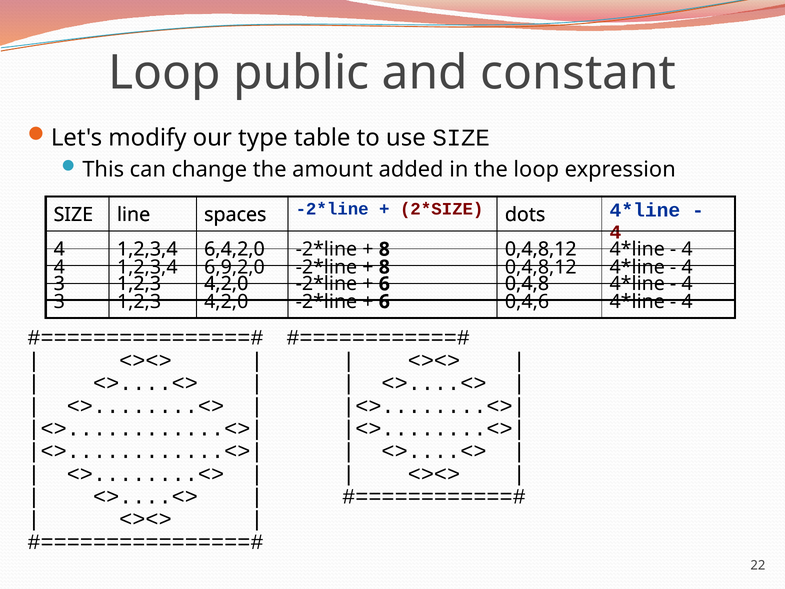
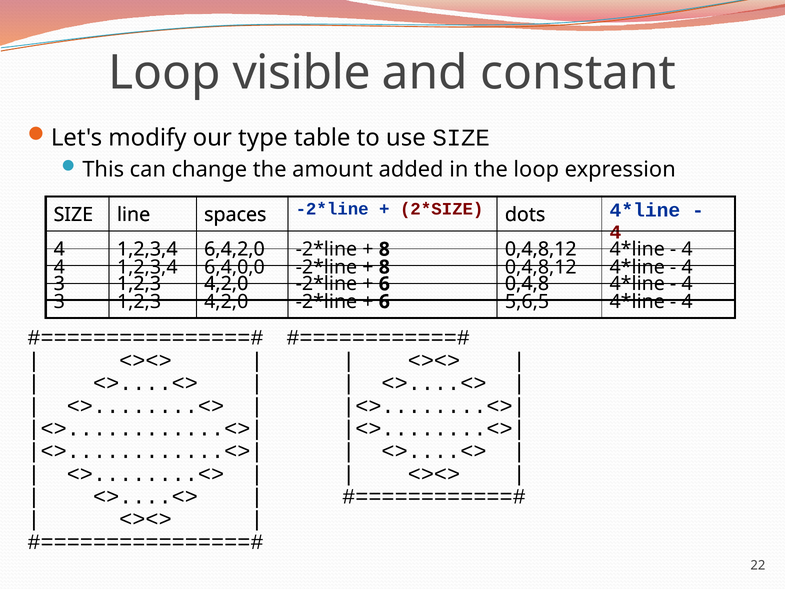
public: public -> visible (302, 73)
6,9,2,0: 6,9,2,0 -> 6,4,0,0 (235, 267)
0,4,6: 0,4,6 -> 5,6,5 (527, 302)
